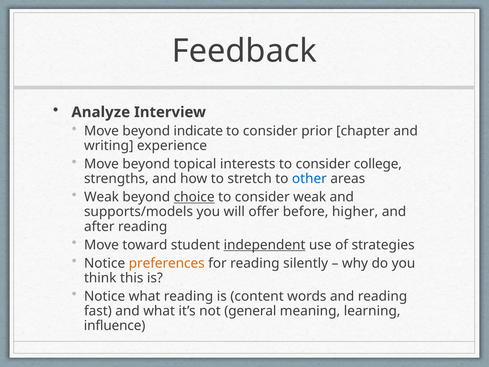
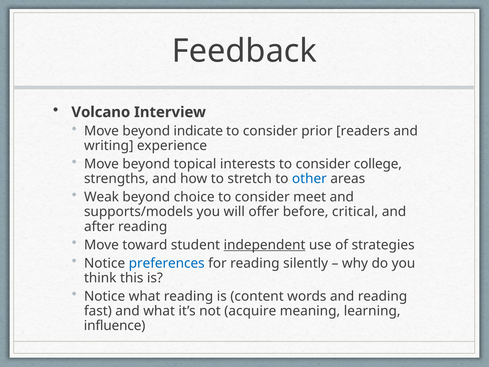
Analyze: Analyze -> Volcano (101, 112)
chapter: chapter -> readers (363, 131)
choice underline: present -> none (194, 197)
consider weak: weak -> meet (310, 197)
higher: higher -> critical (355, 212)
preferences colour: orange -> blue (167, 263)
general: general -> acquire (250, 311)
